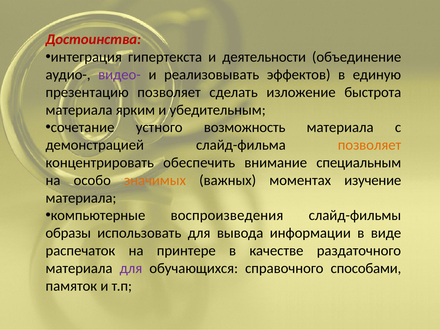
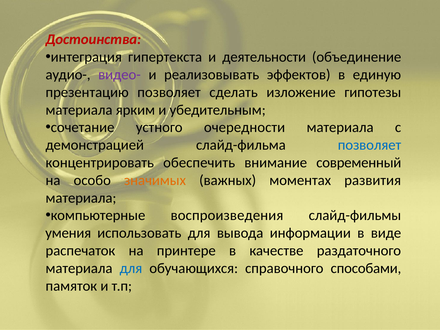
быстрота: быстрота -> гипотезы (373, 92)
возможность: возможность -> очередности (245, 127)
позволяет colour: orange -> blue (370, 145)
специальным: специальным -> современный (359, 163)
изучение: изучение -> развития (373, 180)
образы: образы -> умения (68, 233)
для colour: purple -> blue (131, 268)
